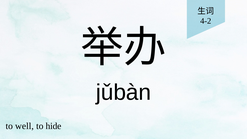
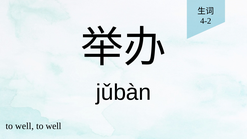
hide: hide -> well (53, 126)
